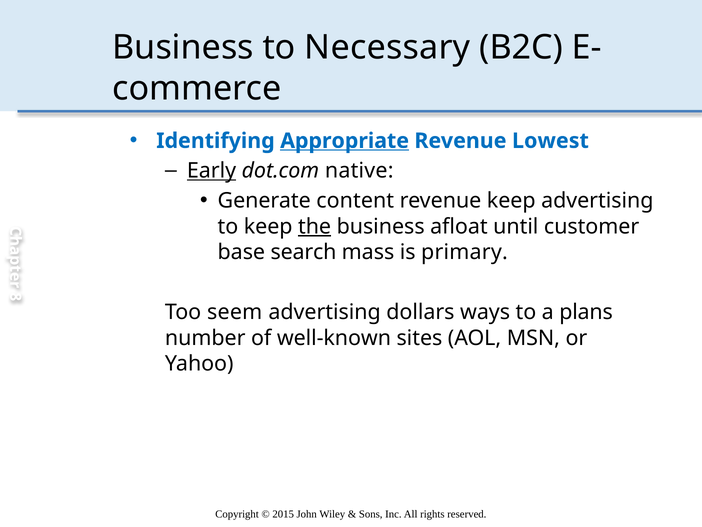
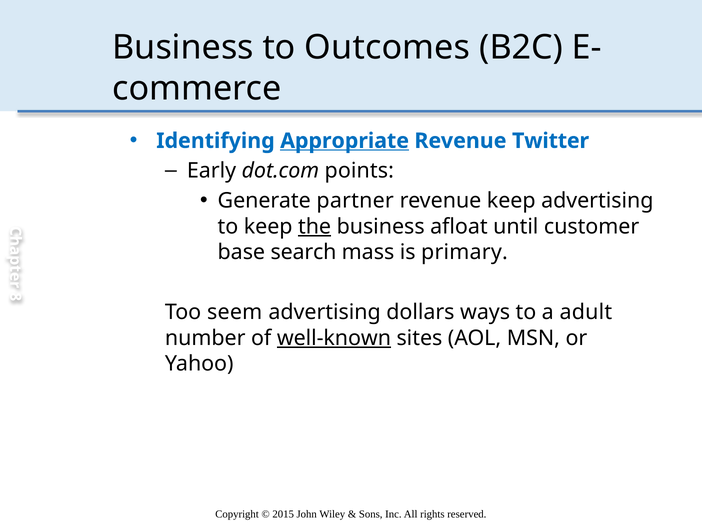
Necessary: Necessary -> Outcomes (387, 47)
Lowest: Lowest -> Twitter (551, 141)
Early underline: present -> none (211, 171)
native: native -> points (359, 171)
content: content -> partner (355, 201)
plans: plans -> adult (586, 312)
well-known underline: none -> present (334, 338)
